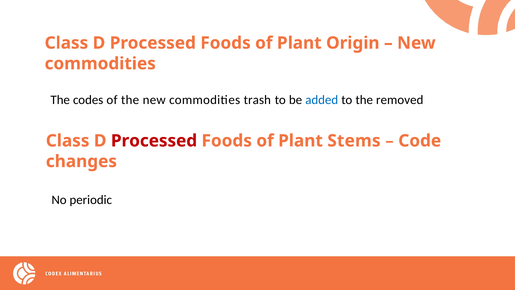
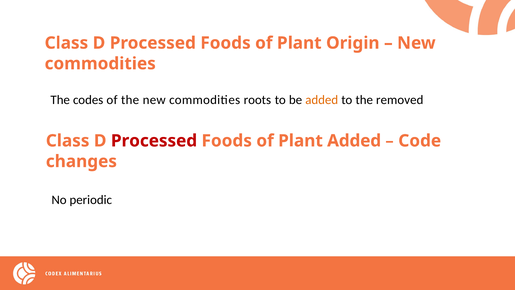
trash: trash -> roots (257, 100)
added colour: blue -> orange (322, 100)
Plant Stems: Stems -> Added (354, 141)
